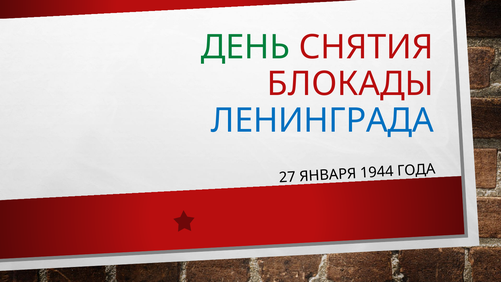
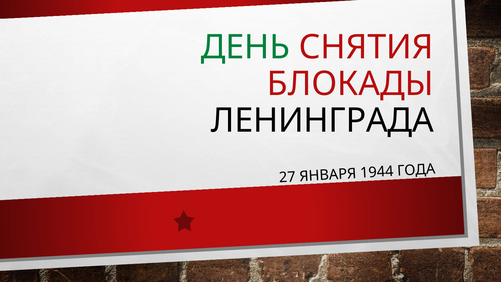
ЛЕНИНГРАДА colour: blue -> black (322, 120)
